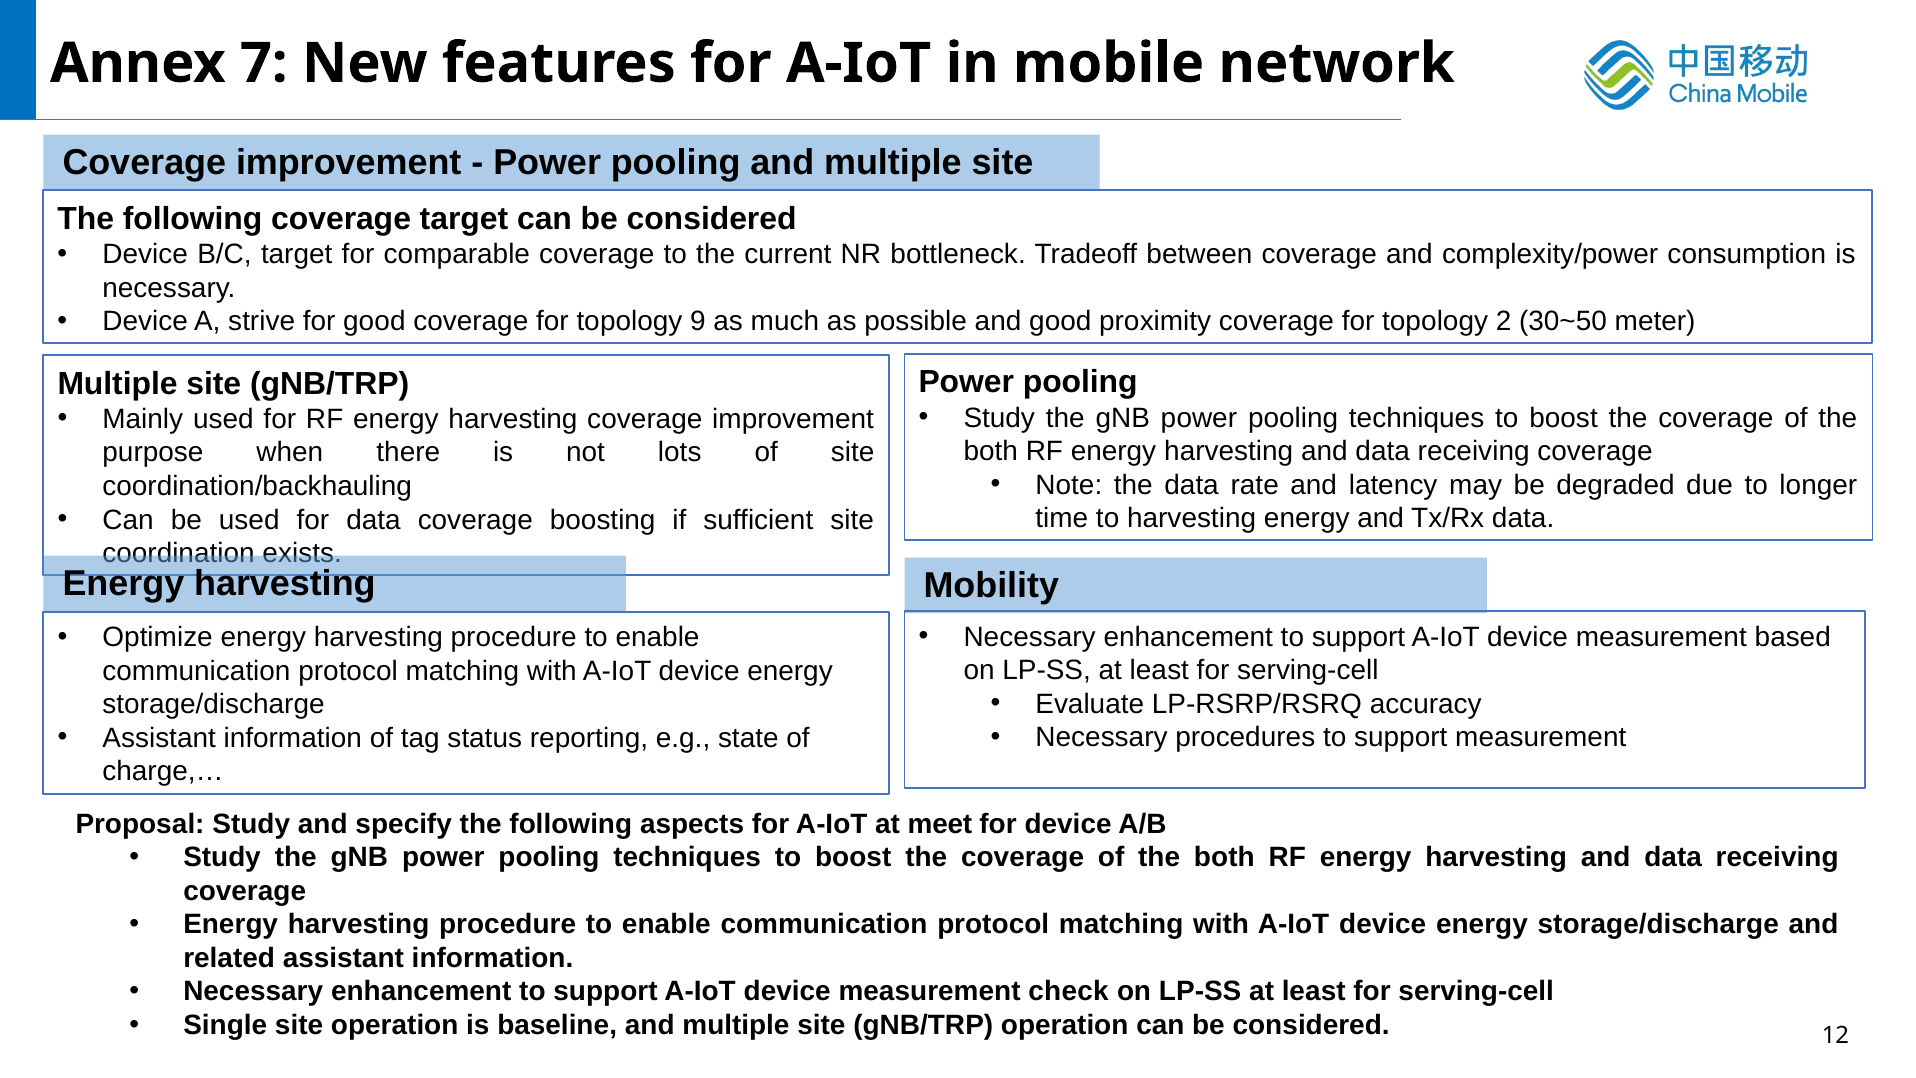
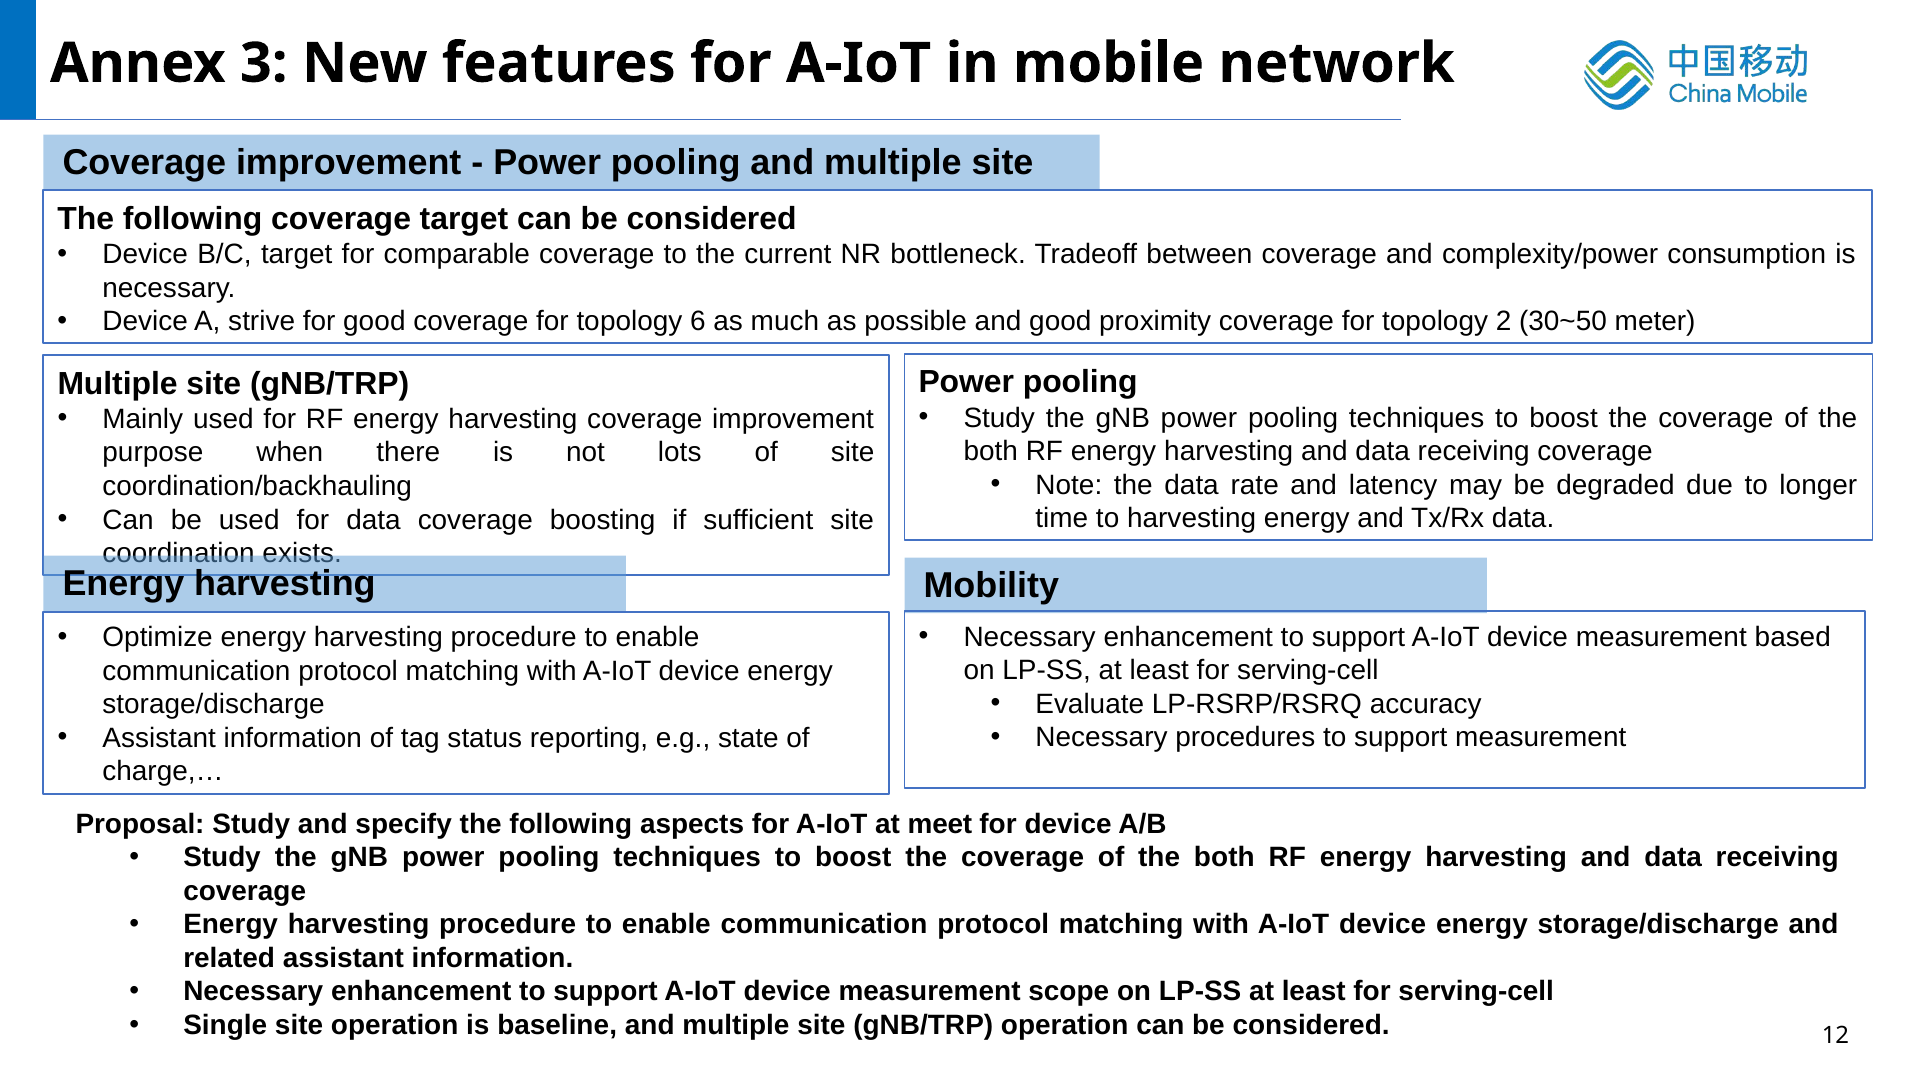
7: 7 -> 3 (264, 63)
9: 9 -> 6 (698, 321)
check: check -> scope (1069, 992)
